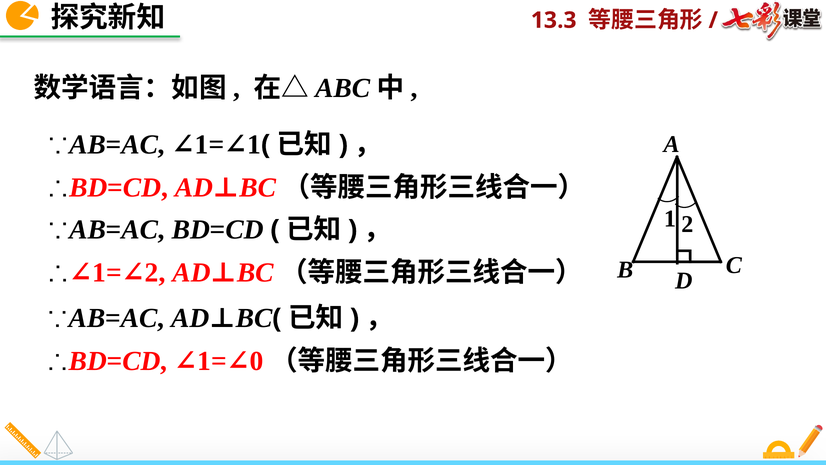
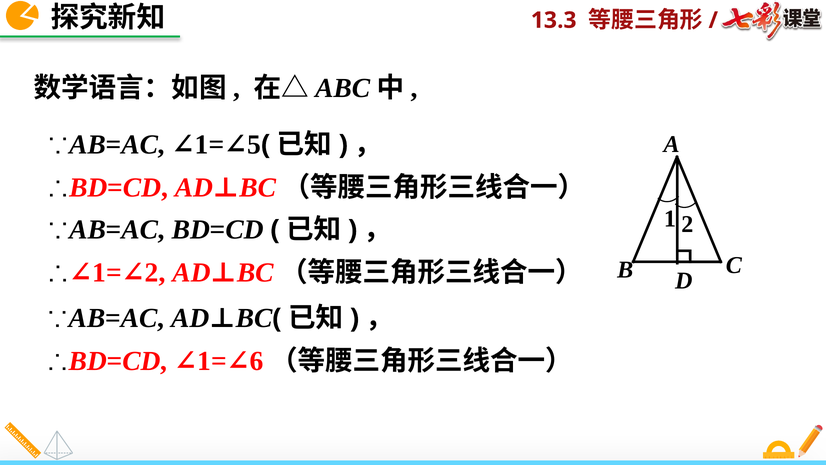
1: 1 -> 5 (254, 144)
0: 0 -> 6 (257, 361)
